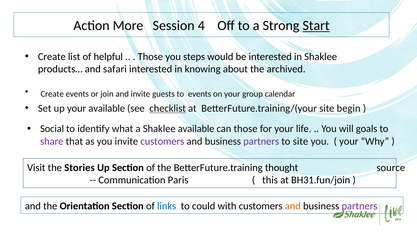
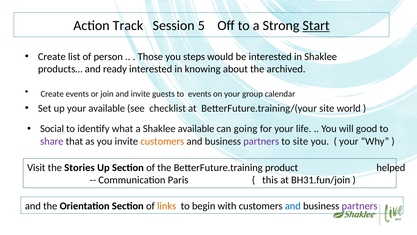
More: More -> Track (128, 26)
4: 4 -> 5 (201, 26)
helpful: helpful -> person (108, 57)
safari: safari -> ready (115, 69)
checklist underline: present -> none (168, 108)
begin: begin -> world (349, 108)
can those: those -> going (246, 129)
goals: goals -> good (367, 129)
customers colour: purple -> orange (162, 141)
thought: thought -> product (282, 167)
source: source -> helped (391, 167)
links colour: blue -> orange (167, 206)
could: could -> begin (204, 206)
and colour: orange -> blue (293, 206)
